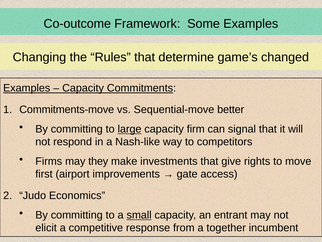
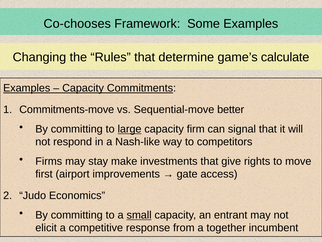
Co-outcome: Co-outcome -> Co-chooses (77, 24)
changed: changed -> calculate (285, 57)
they: they -> stay (98, 161)
